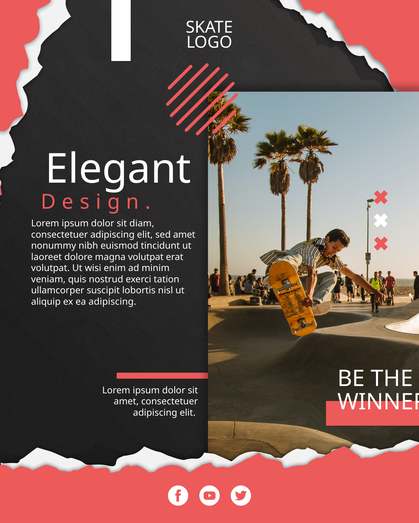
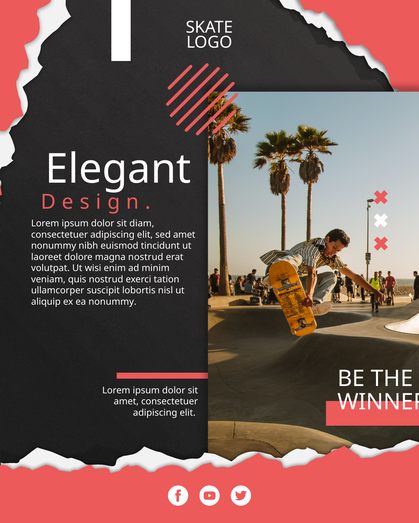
volutpat: volutpat -> nostrud (146, 257)
ea adipiscing: adipiscing -> nonummy (112, 302)
